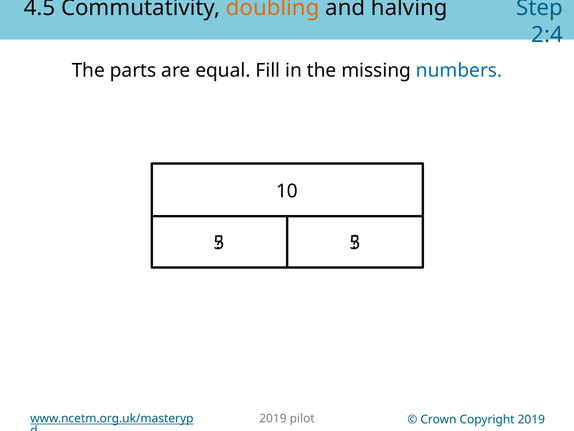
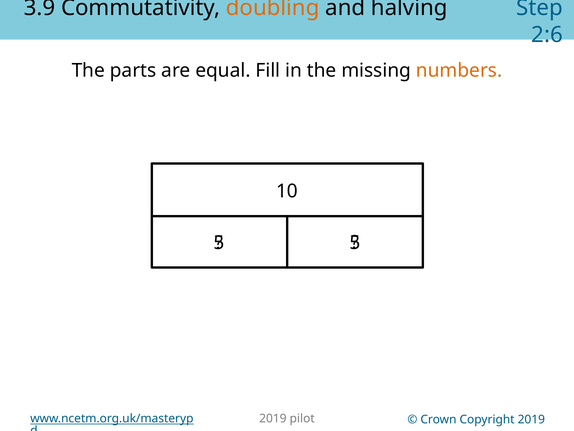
4.5: 4.5 -> 3.9 (40, 8)
2:4: 2:4 -> 2:6 (547, 35)
numbers colour: blue -> orange (459, 71)
